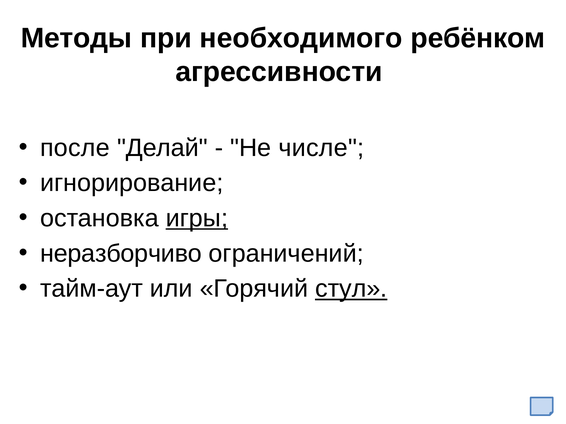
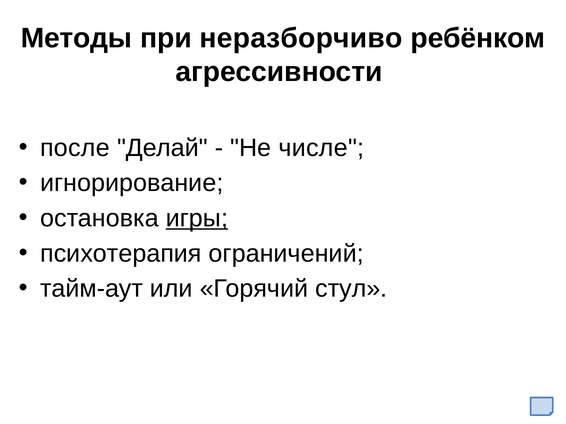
необходимого: необходимого -> неразборчиво (301, 38)
неразборчиво: неразборчиво -> психотерапия (121, 254)
стул underline: present -> none (351, 289)
